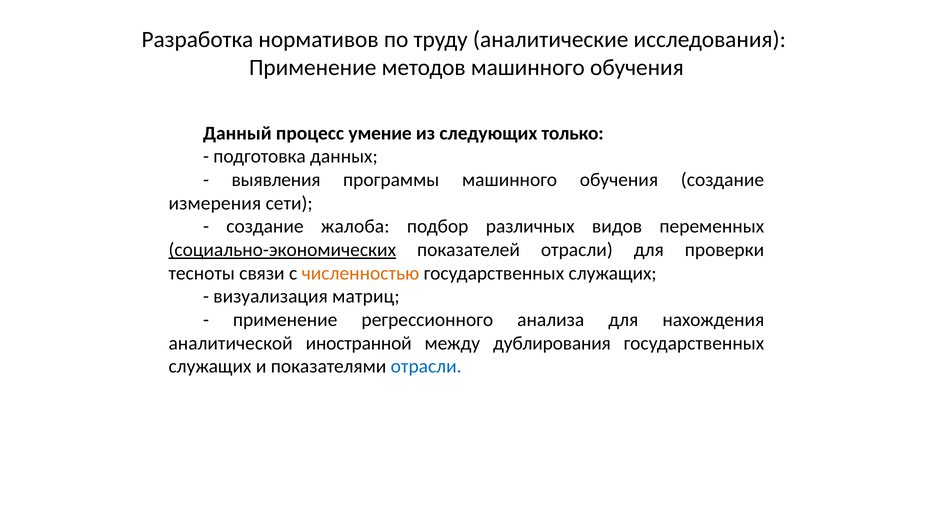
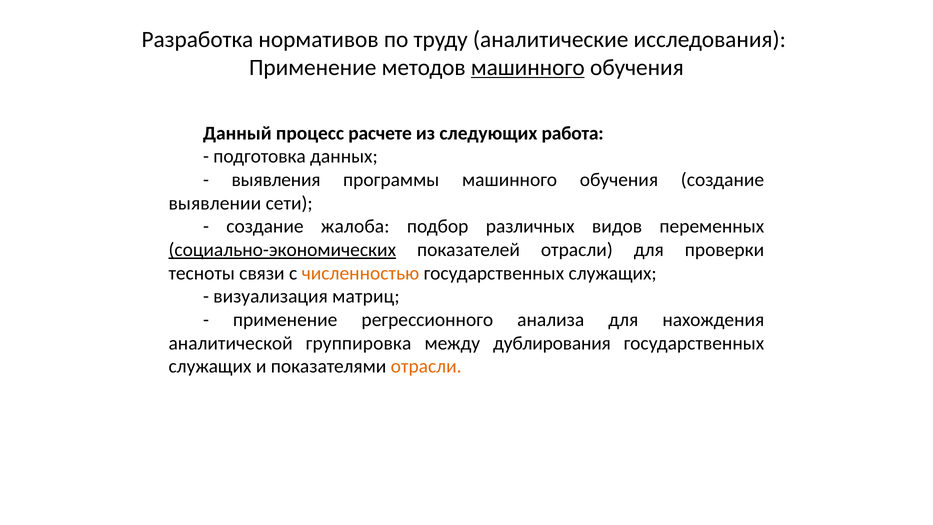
машинного underline: none -> present (528, 67)
умение: умение -> расчете (380, 133)
только: только -> работа (573, 133)
измерения: измерения -> выявлении (215, 203)
иностранной: иностранной -> группировка (359, 343)
отрасли colour: blue -> orange (426, 366)
